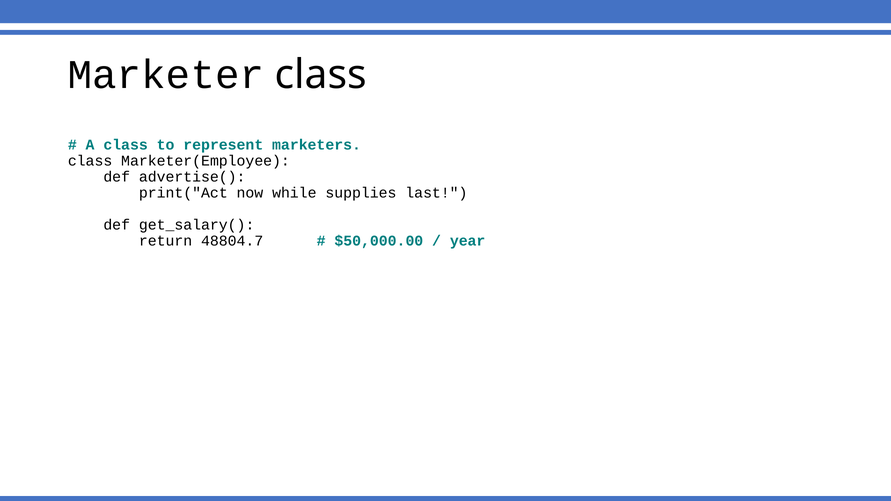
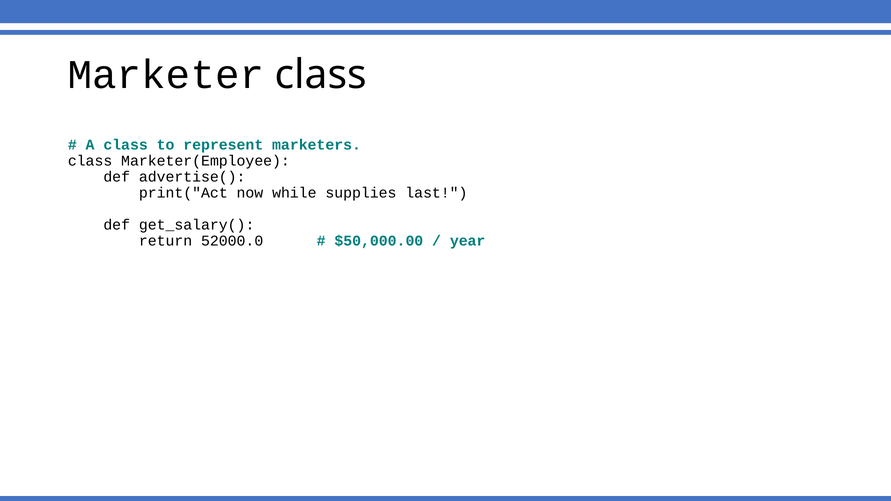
48804.7: 48804.7 -> 52000.0 (232, 241)
